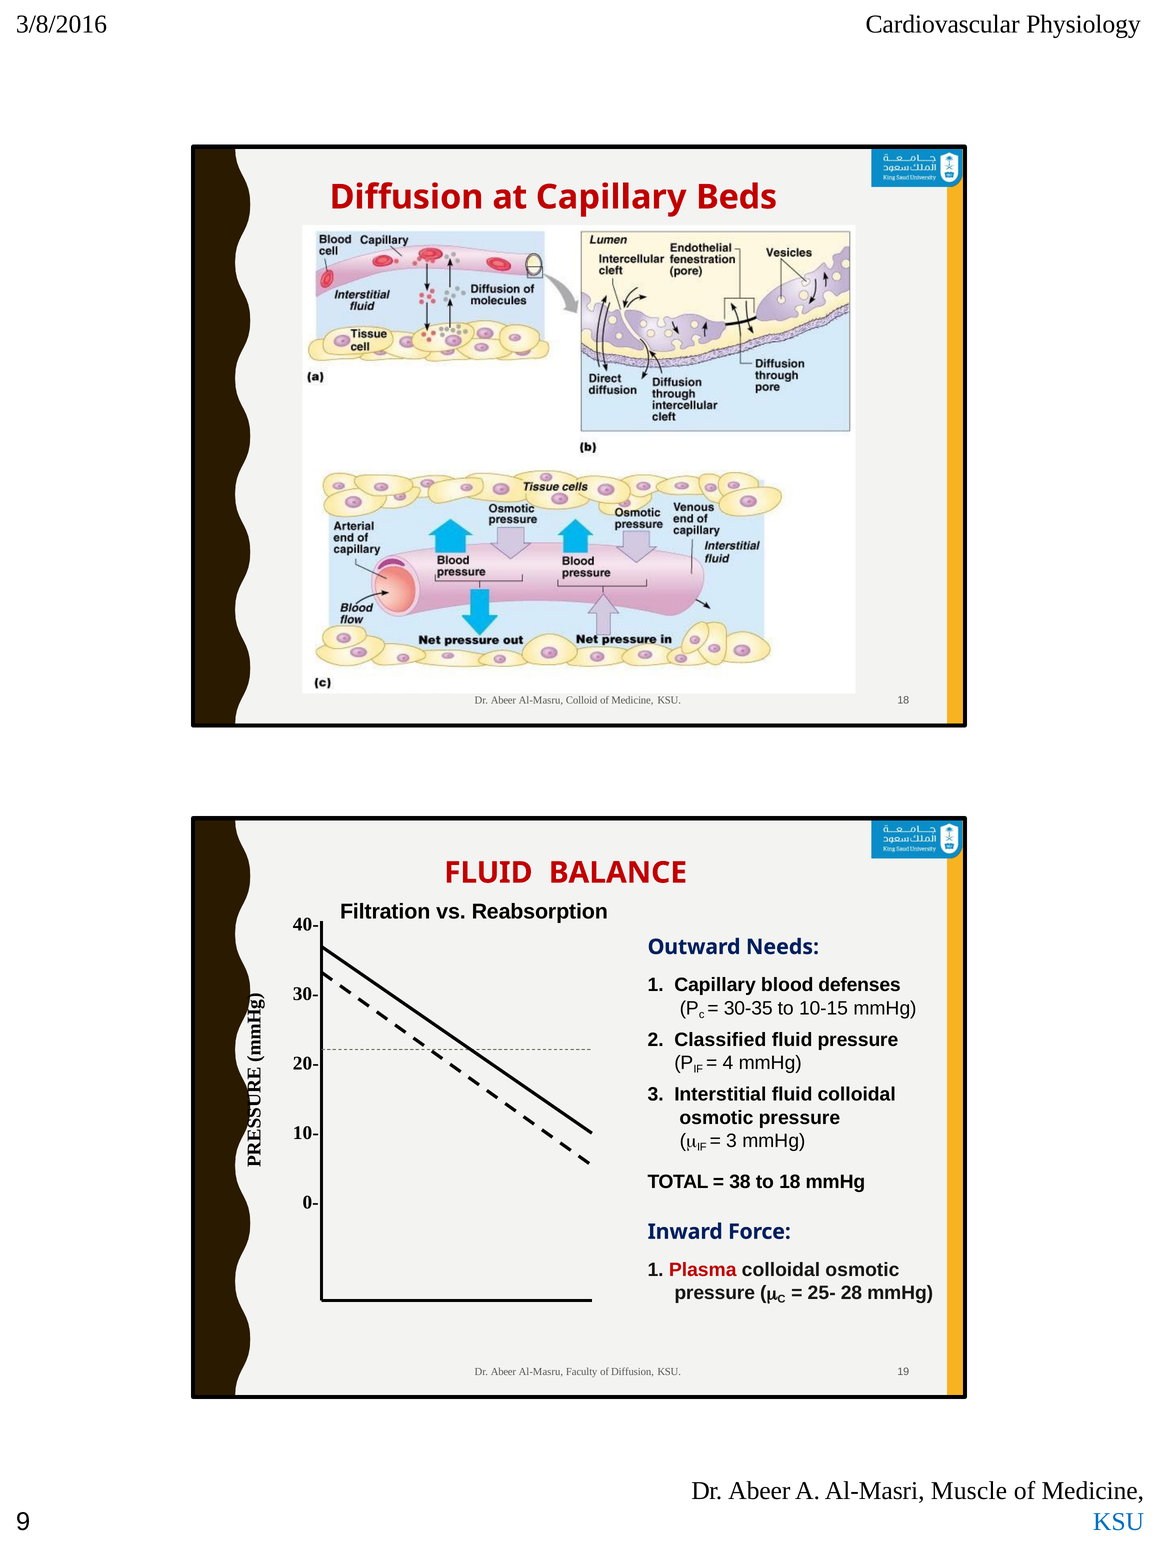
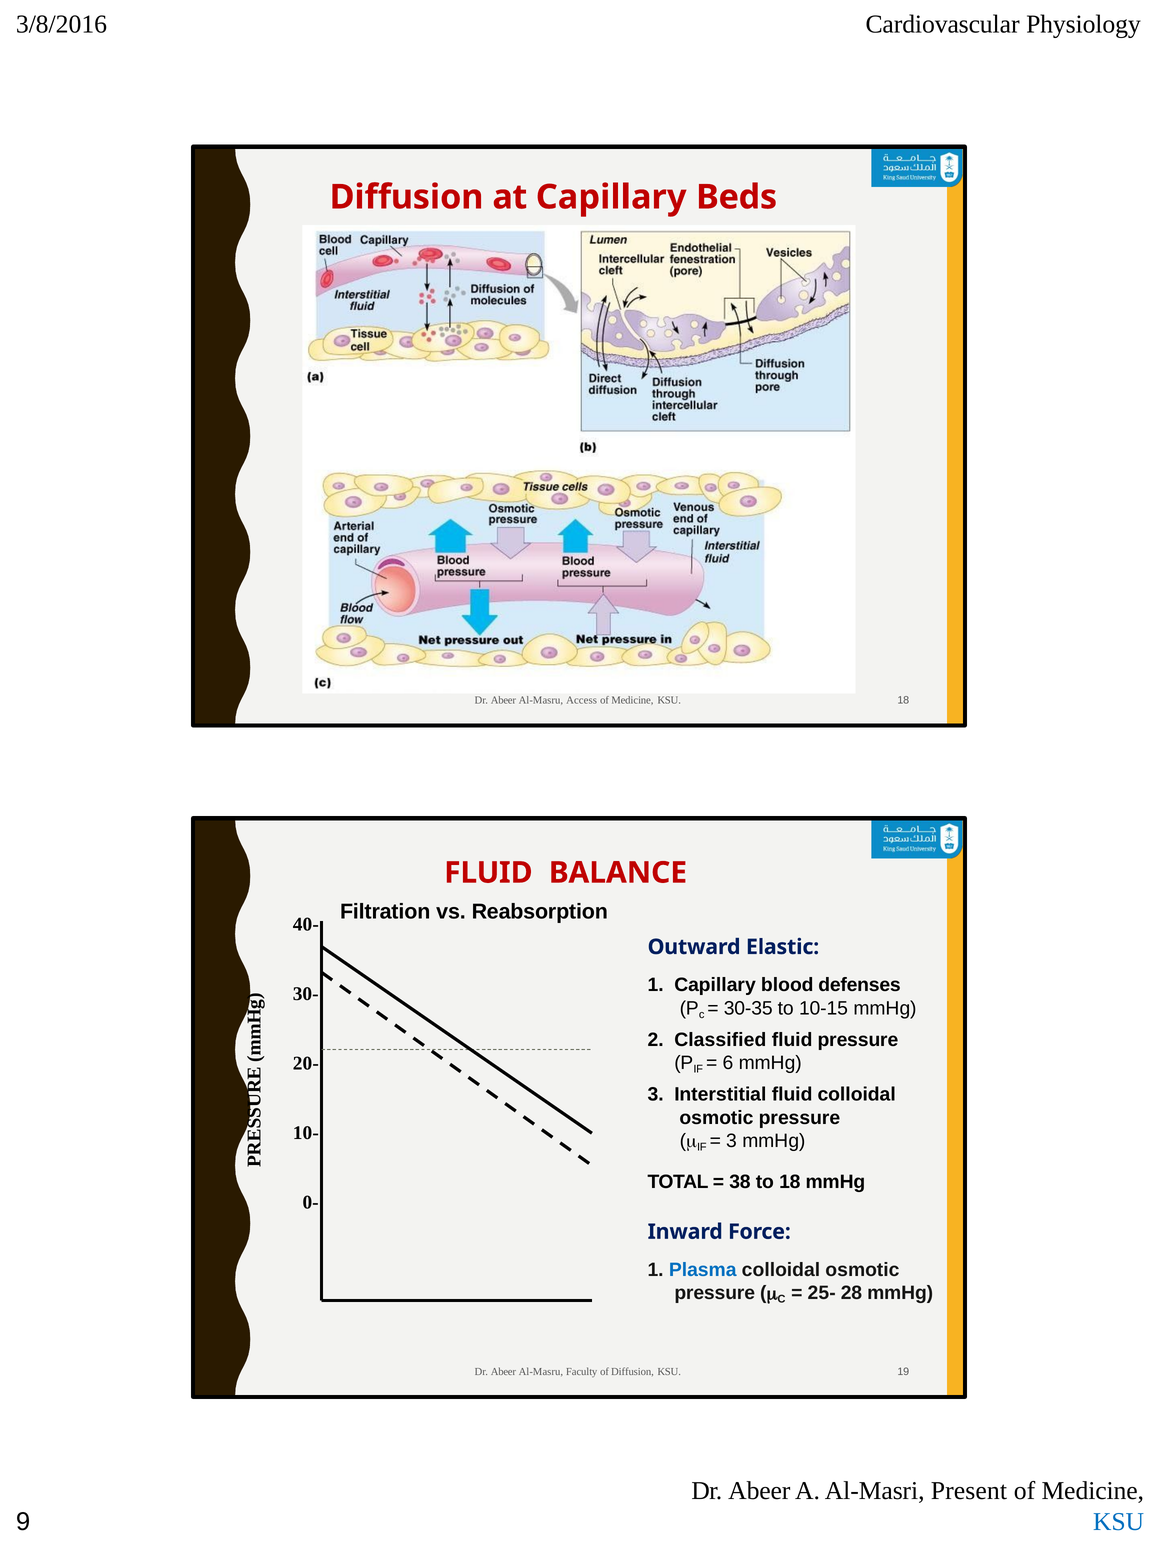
Colloid: Colloid -> Access (582, 700)
Needs: Needs -> Elastic (783, 947)
4: 4 -> 6 (728, 1063)
Plasma colour: red -> blue (703, 1270)
Muscle: Muscle -> Present (969, 1491)
